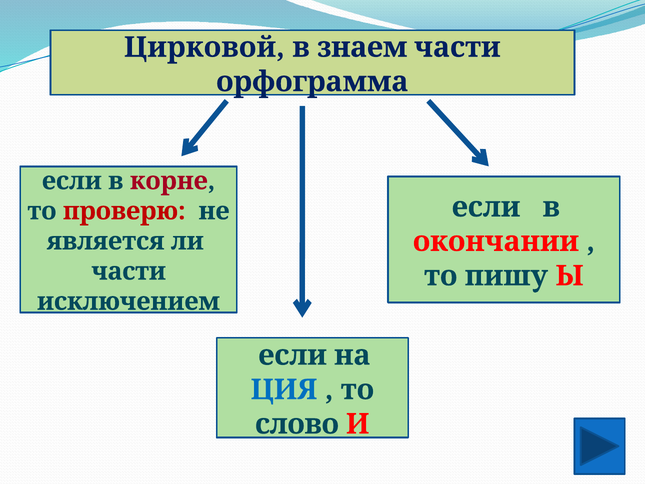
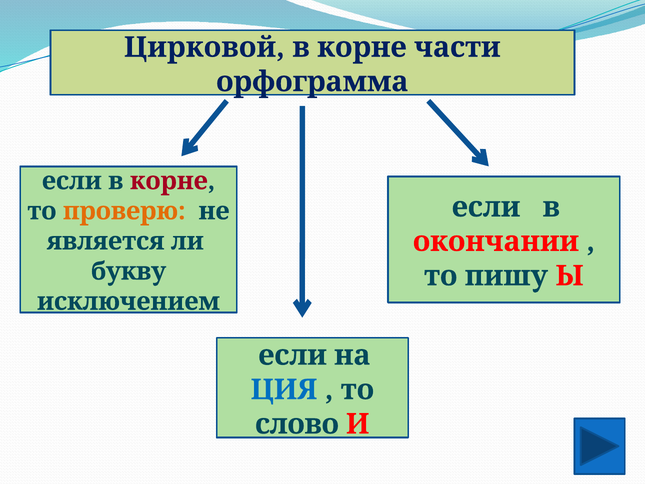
знаем: знаем -> корне (362, 47)
проверю colour: red -> orange (124, 211)
части: части -> букву (129, 271)
